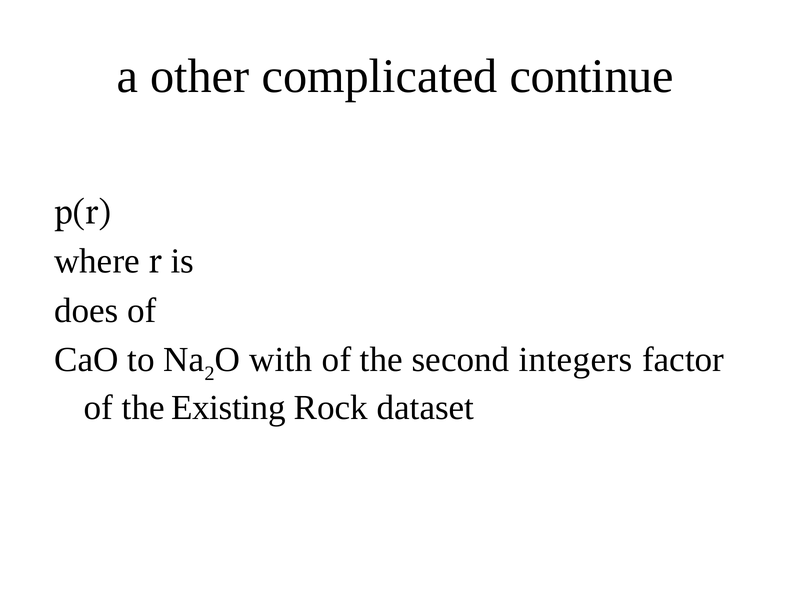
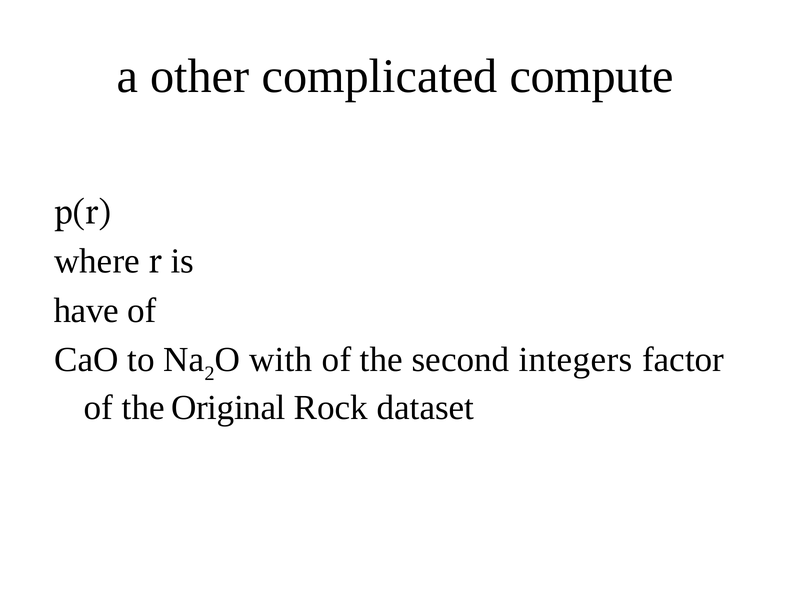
continue: continue -> compute (592, 77)
does: does -> have (86, 311)
Existing: Existing -> Original (228, 408)
